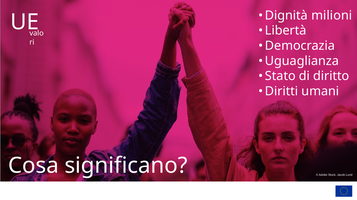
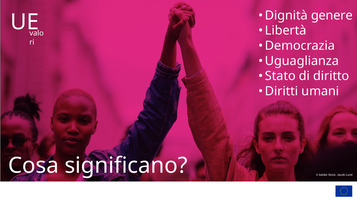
milioni: milioni -> genere (332, 15)
